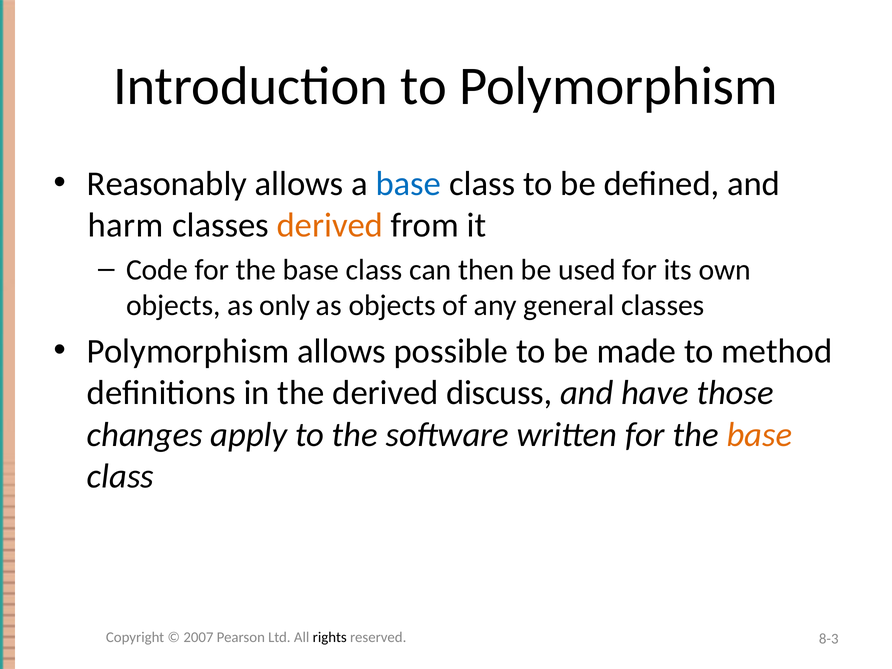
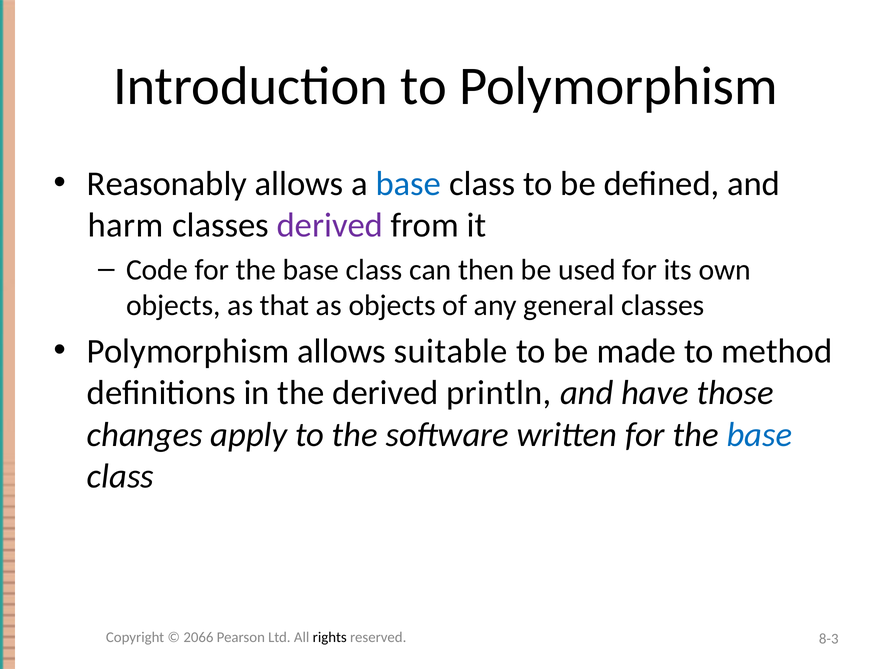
derived colour: orange -> purple (330, 225)
only: only -> that (285, 305)
possible: possible -> suitable (451, 351)
discuss: discuss -> println (499, 393)
base colour: orange -> blue (759, 435)
2007: 2007 -> 2066 (198, 637)
